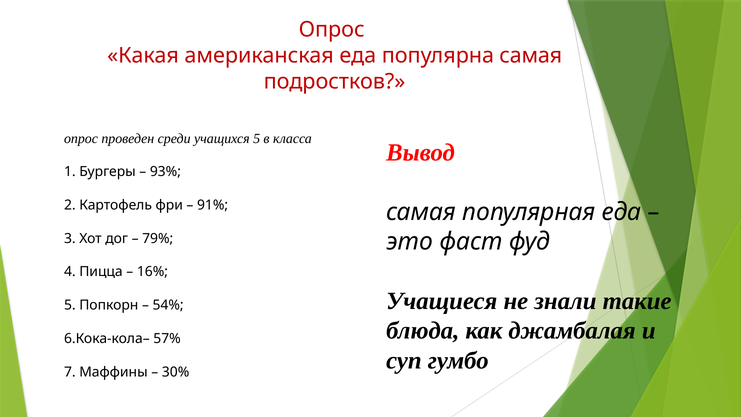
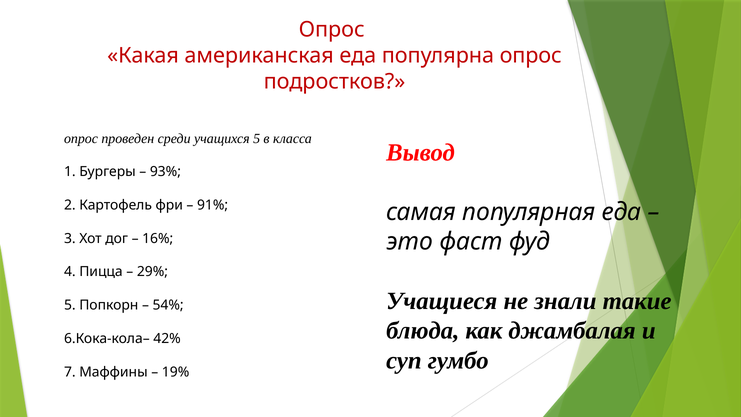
популярна самая: самая -> опрос (531, 55)
79%: 79% -> 16% (158, 238)
16%: 16% -> 29% (152, 272)
57%: 57% -> 42% (167, 338)
30%: 30% -> 19% (176, 372)
